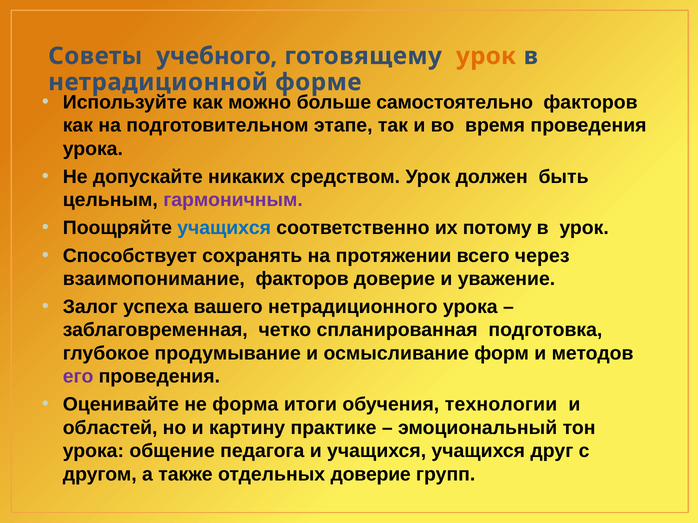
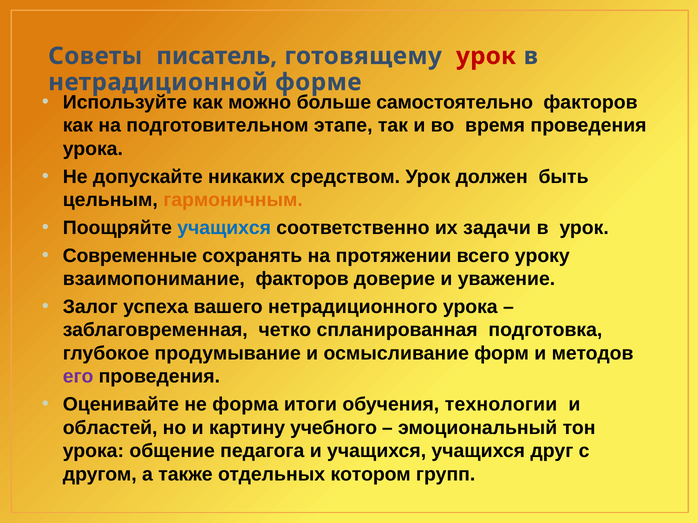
учебного: учебного -> писатель (217, 56)
урок colour: orange -> red (486, 56)
гармоничным colour: purple -> orange (233, 200)
потому: потому -> задачи (497, 228)
Способствует: Способствует -> Современные (130, 256)
через: через -> уроку (542, 256)
практике: практике -> учебного (334, 428)
отдельных доверие: доверие -> котором (371, 475)
